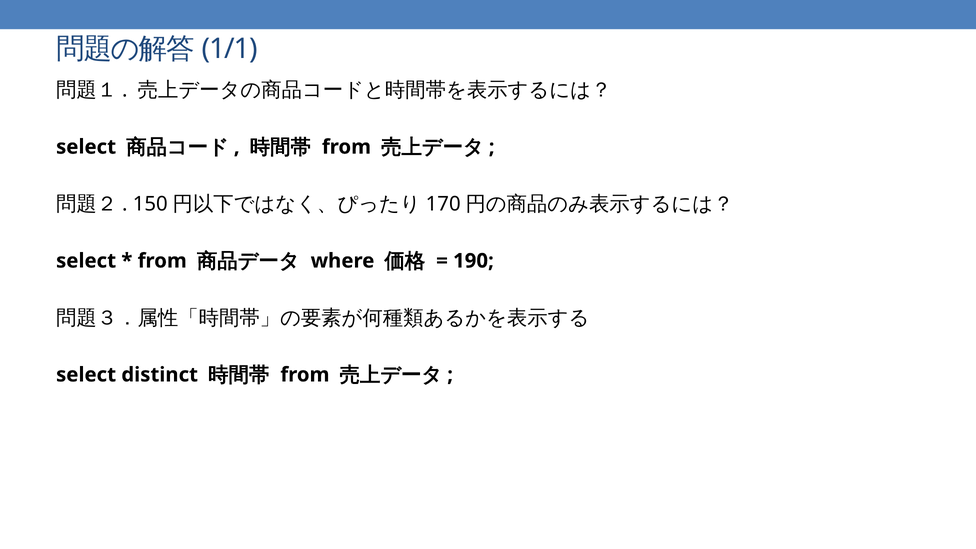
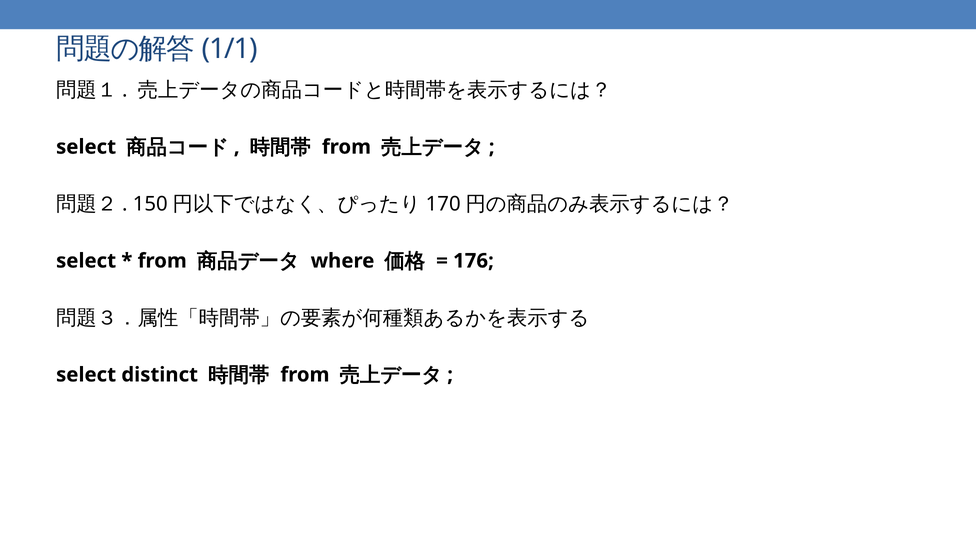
190: 190 -> 176 (473, 261)
